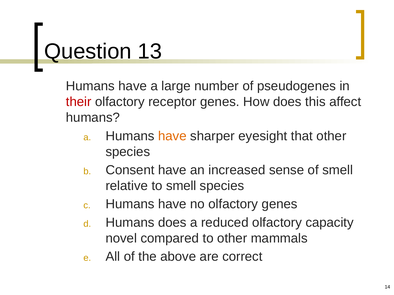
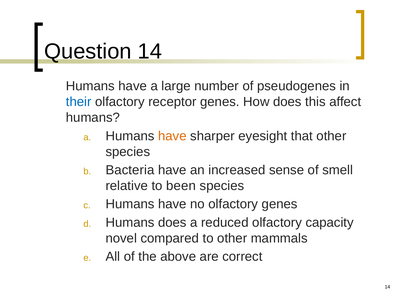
Question 13: 13 -> 14 (150, 51)
their colour: red -> blue (79, 102)
Consent: Consent -> Bacteria (130, 170)
to smell: smell -> been (181, 186)
